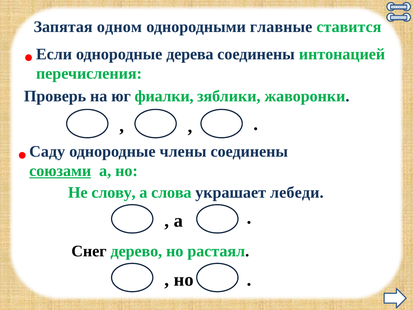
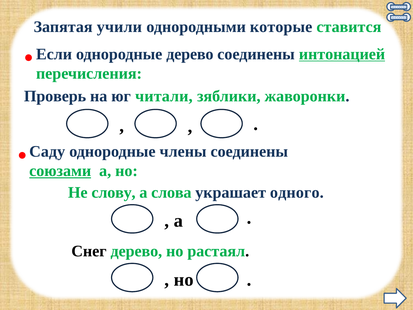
одном: одном -> учили (119, 27)
главные: главные -> которые (281, 27)
однородные дерева: дерева -> дерево (190, 54)
интонацией underline: none -> present (342, 54)
фиалки: фиалки -> читали (164, 96)
лебеди: лебеди -> одного (297, 192)
